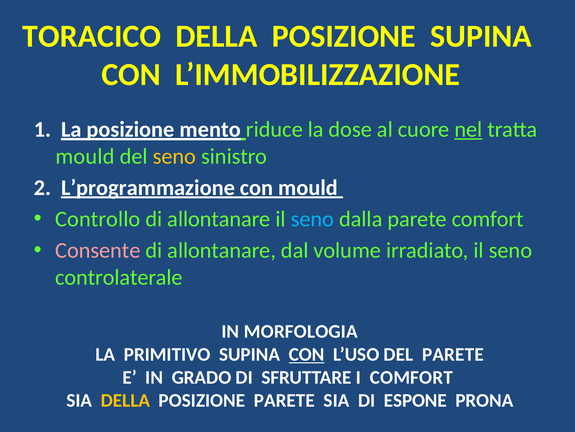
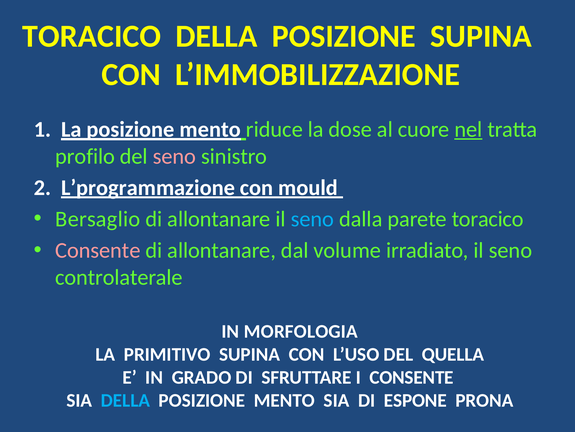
mould: mould -> profilo (85, 156)
seno colour: yellow -> pink (174, 156)
Controllo: Controllo -> Bersaglio (98, 219)
parete comfort: comfort -> toracico (488, 219)
CON underline: present -> none (307, 354)
DEL PARETE: PARETE -> QUELLA (453, 354)
I COMFORT: COMFORT -> CONSENTE (412, 377)
DELLA colour: yellow -> light blue (125, 400)
PARETE: PARETE -> MENTO (284, 400)
